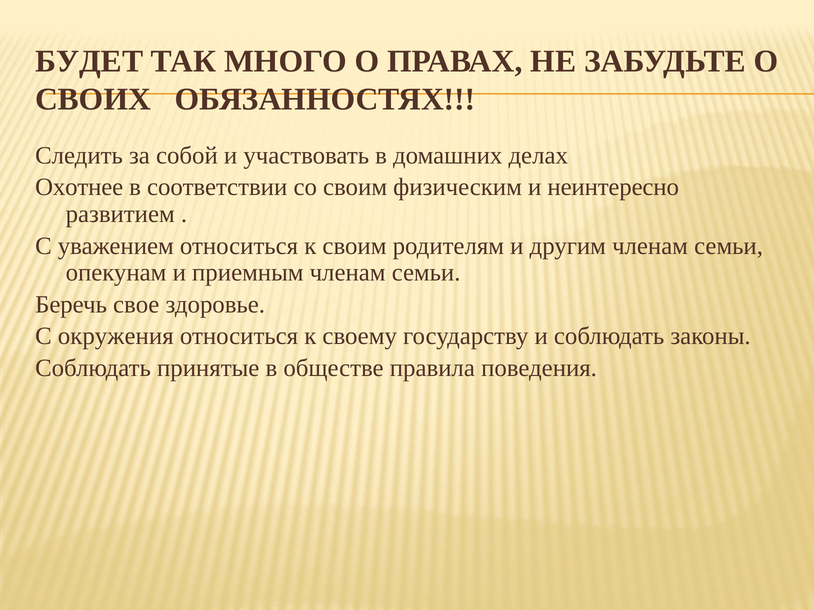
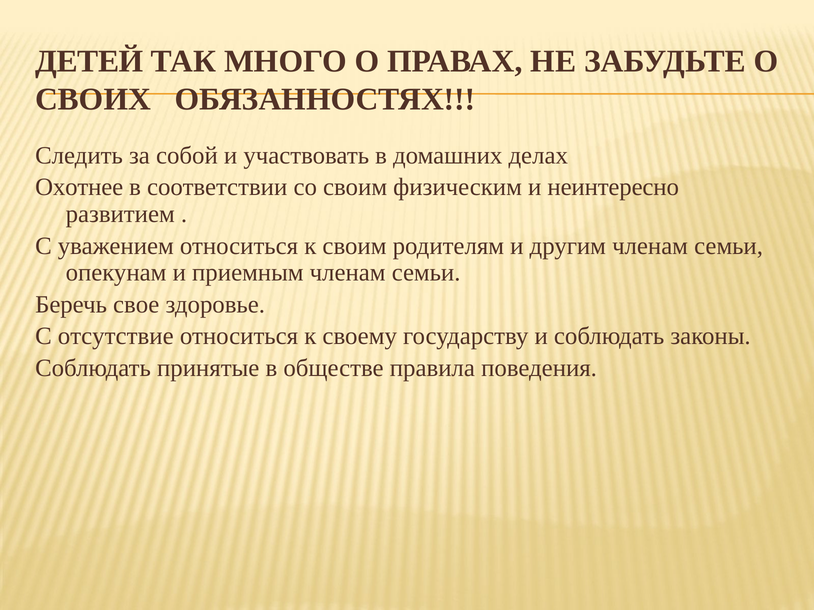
БУДЕТ: БУДЕТ -> ДЕТЕЙ (89, 61)
окружения: окружения -> отсутствие (116, 336)
